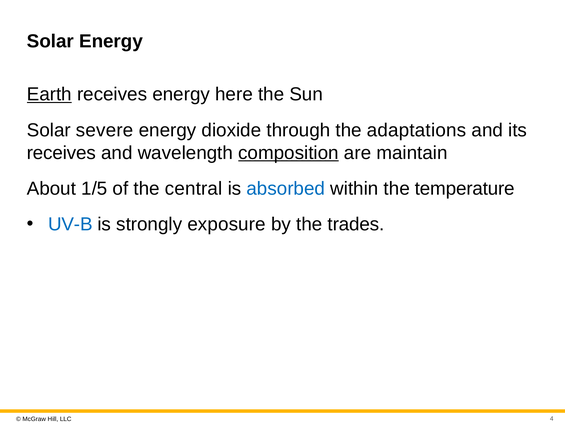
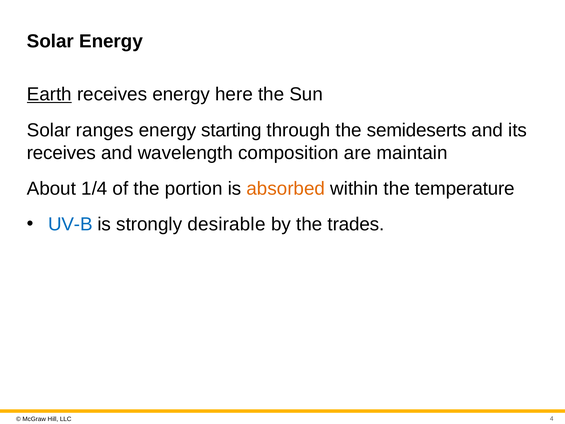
severe: severe -> ranges (105, 130)
dioxide: dioxide -> starting (232, 130)
adaptations: adaptations -> semideserts (417, 130)
composition underline: present -> none (288, 153)
1/5: 1/5 -> 1/4 (94, 188)
central: central -> portion (194, 188)
absorbed colour: blue -> orange (286, 188)
exposure: exposure -> desirable (227, 224)
